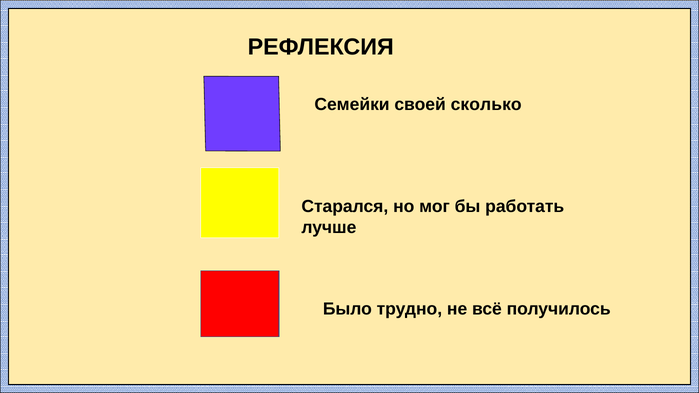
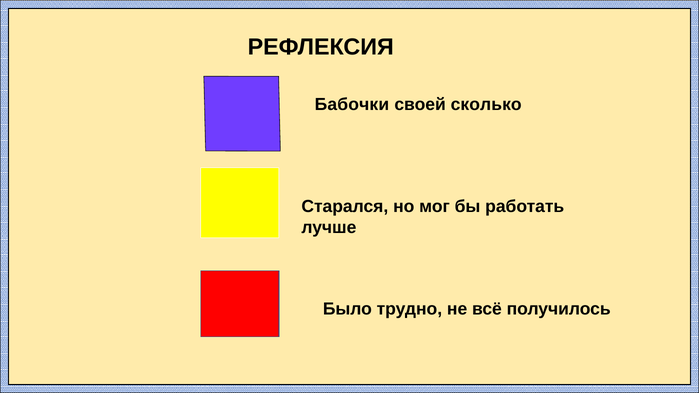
Семейки: Семейки -> Бабочки (352, 104)
